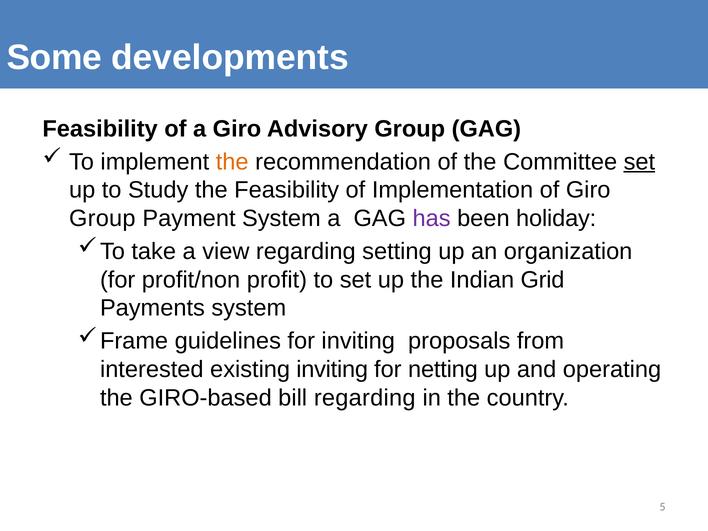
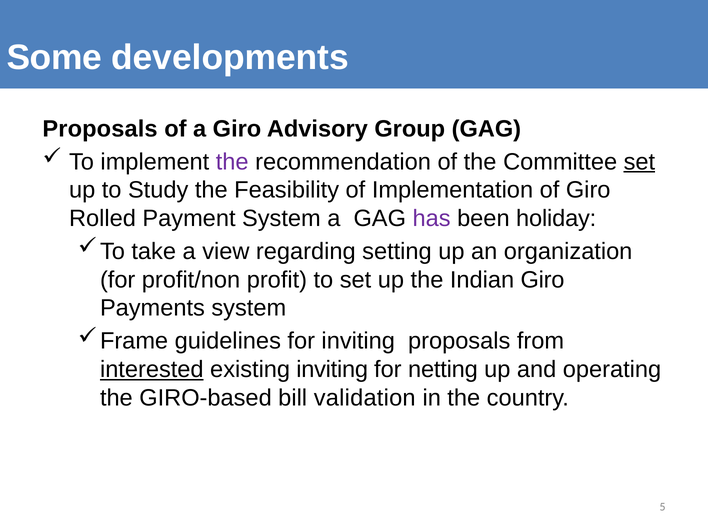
Feasibility: Feasibility -> Proposals (100, 129)
the colour: orange -> purple (232, 162)
Group: Group -> Rolled (102, 218)
Indian Grid: Grid -> Giro (543, 280)
interested underline: none -> present (152, 369)
bill regarding: regarding -> validation (365, 398)
